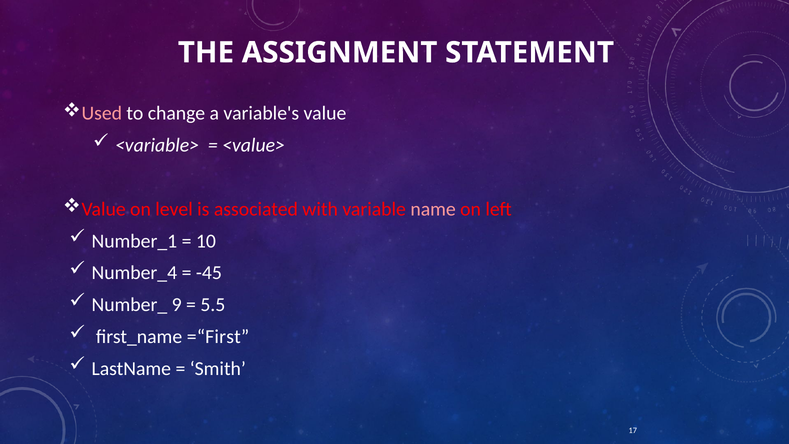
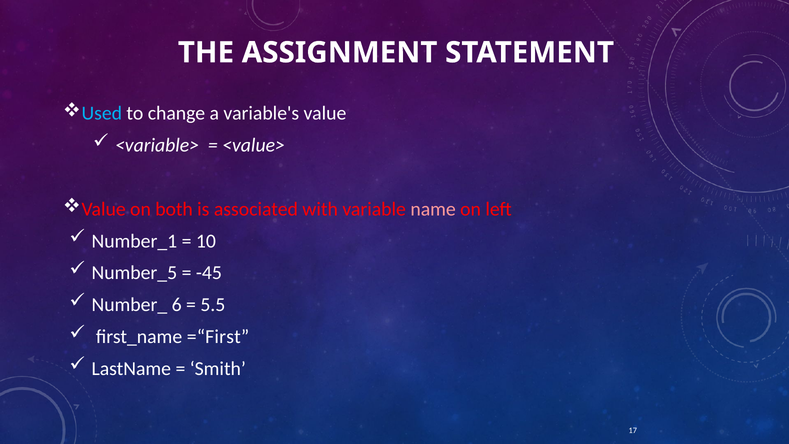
Used colour: pink -> light blue (102, 113)
level: level -> both (174, 209)
Number_4: Number_4 -> Number_5 (134, 273)
9: 9 -> 6 (177, 305)
